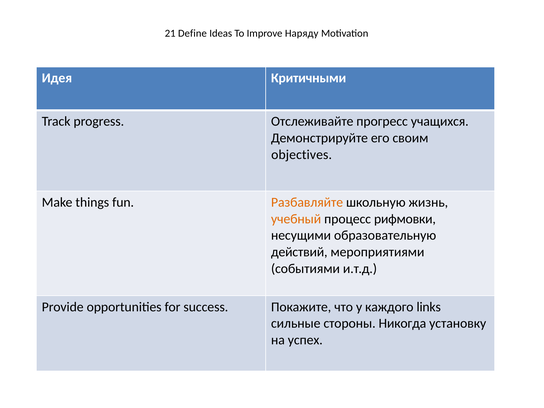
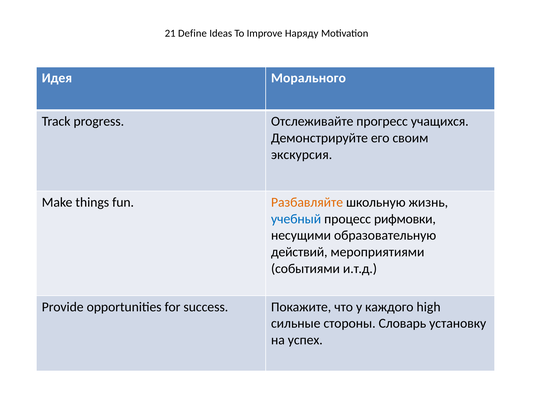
Критичными: Критичными -> Морального (308, 78)
objectives: objectives -> экскурсия (302, 155)
учебный colour: orange -> blue (296, 219)
links: links -> high (429, 307)
Никогда: Никогда -> Словарь (402, 323)
